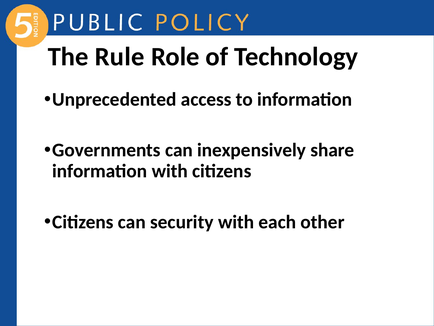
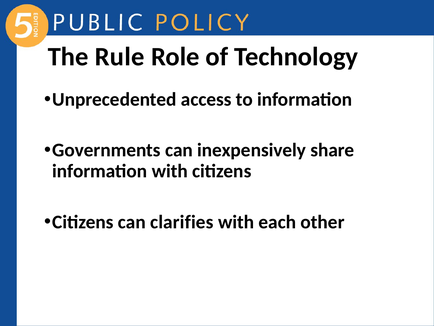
security: security -> clarifies (182, 222)
